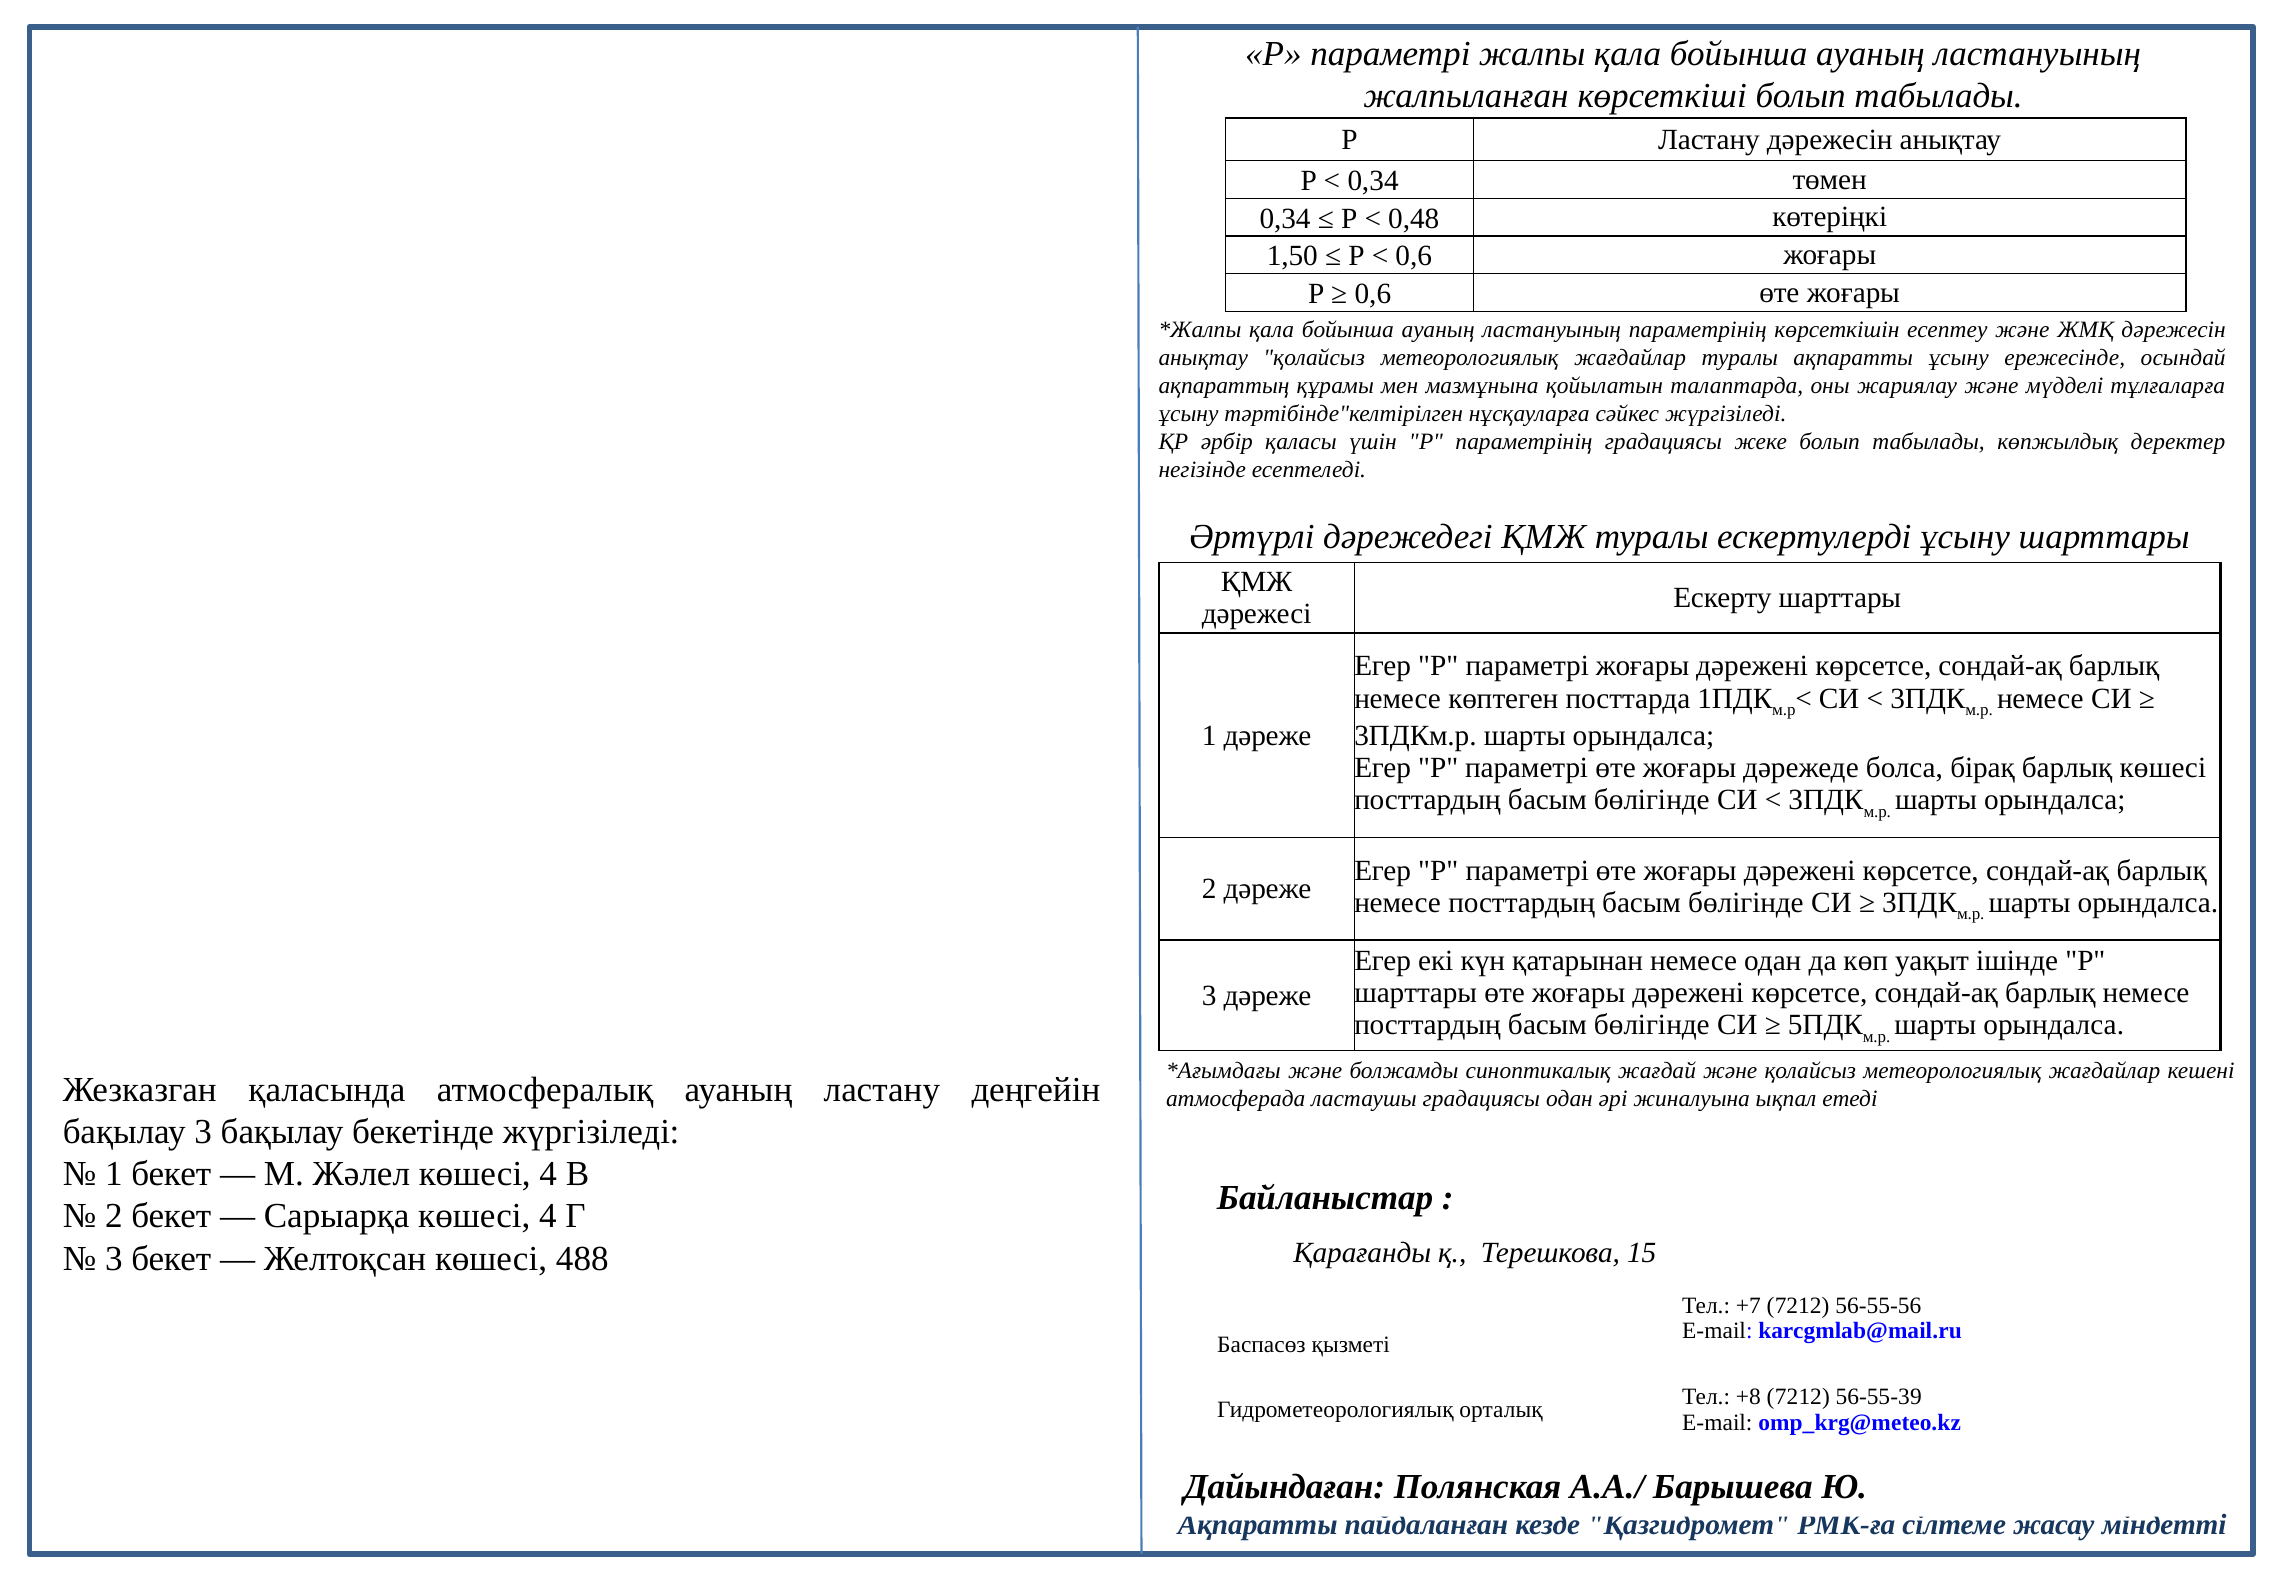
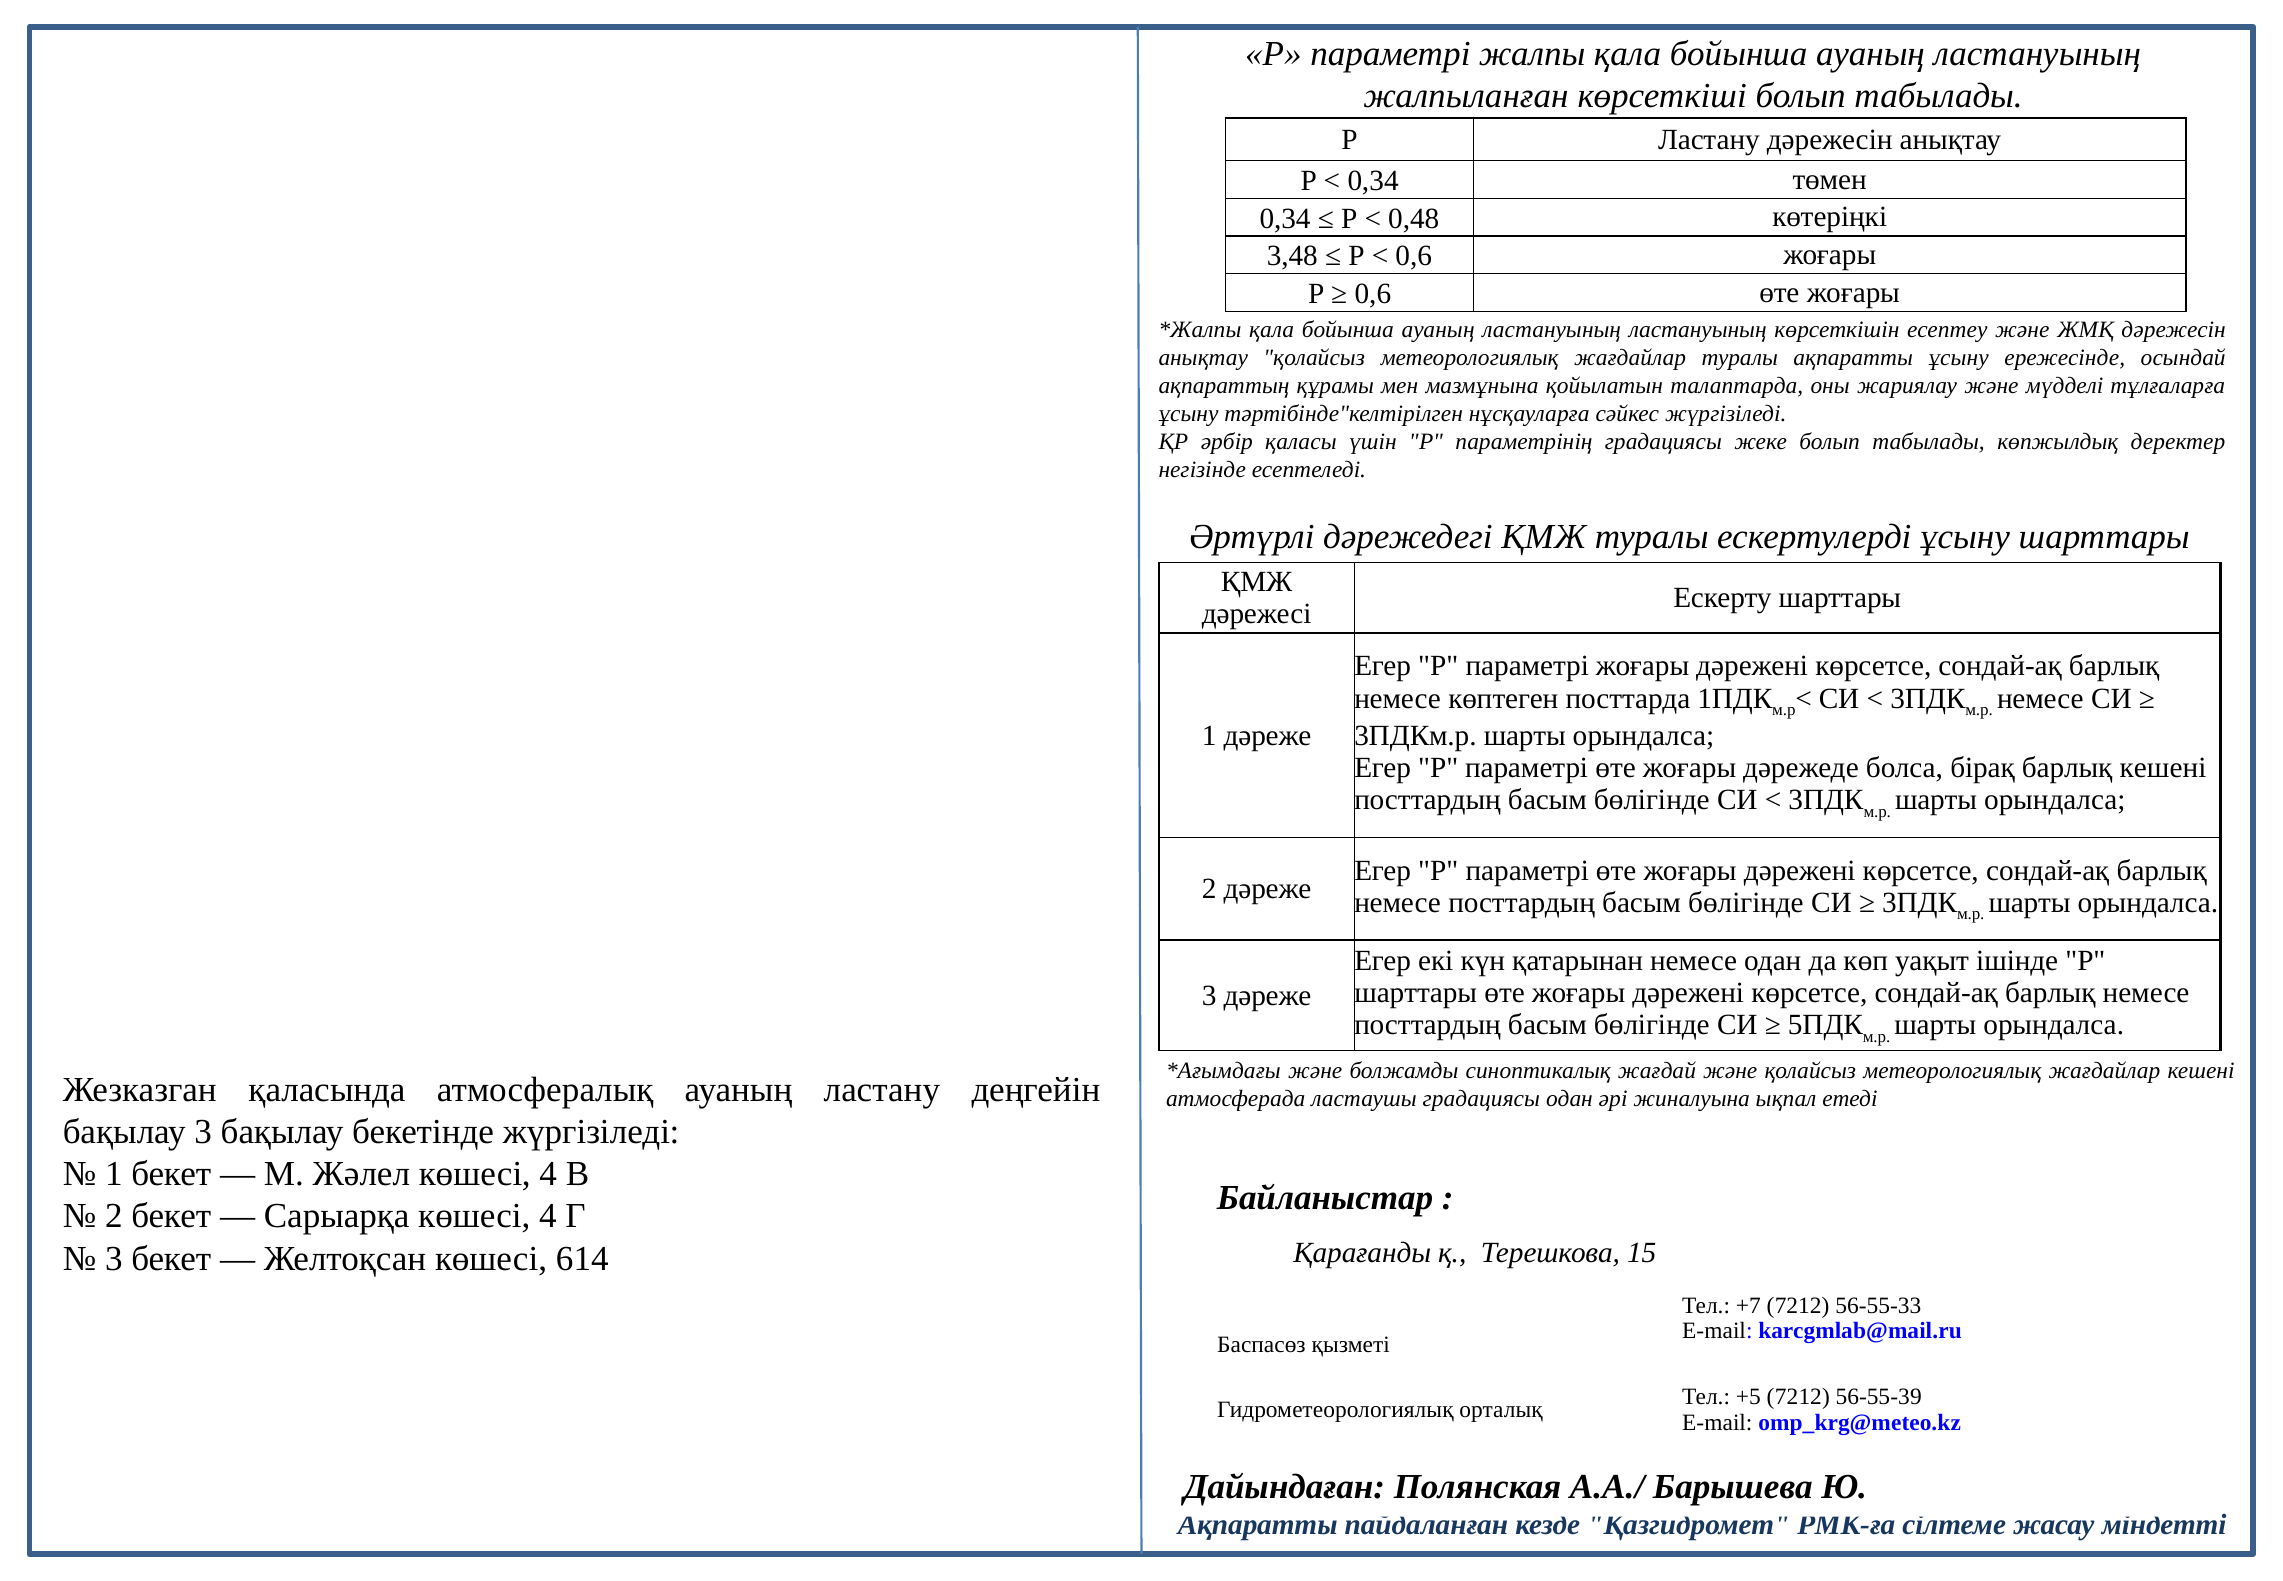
1,50: 1,50 -> 3,48 (1292, 256)
ластануының параметрінің: параметрінің -> ластануының (1698, 329)
барлық көшесі: көшесі -> кешені (2163, 767)
488: 488 -> 614 (582, 1258)
56-55-56: 56-55-56 -> 56-55-33 (1878, 1305)
+8: +8 -> +5 (1748, 1396)
